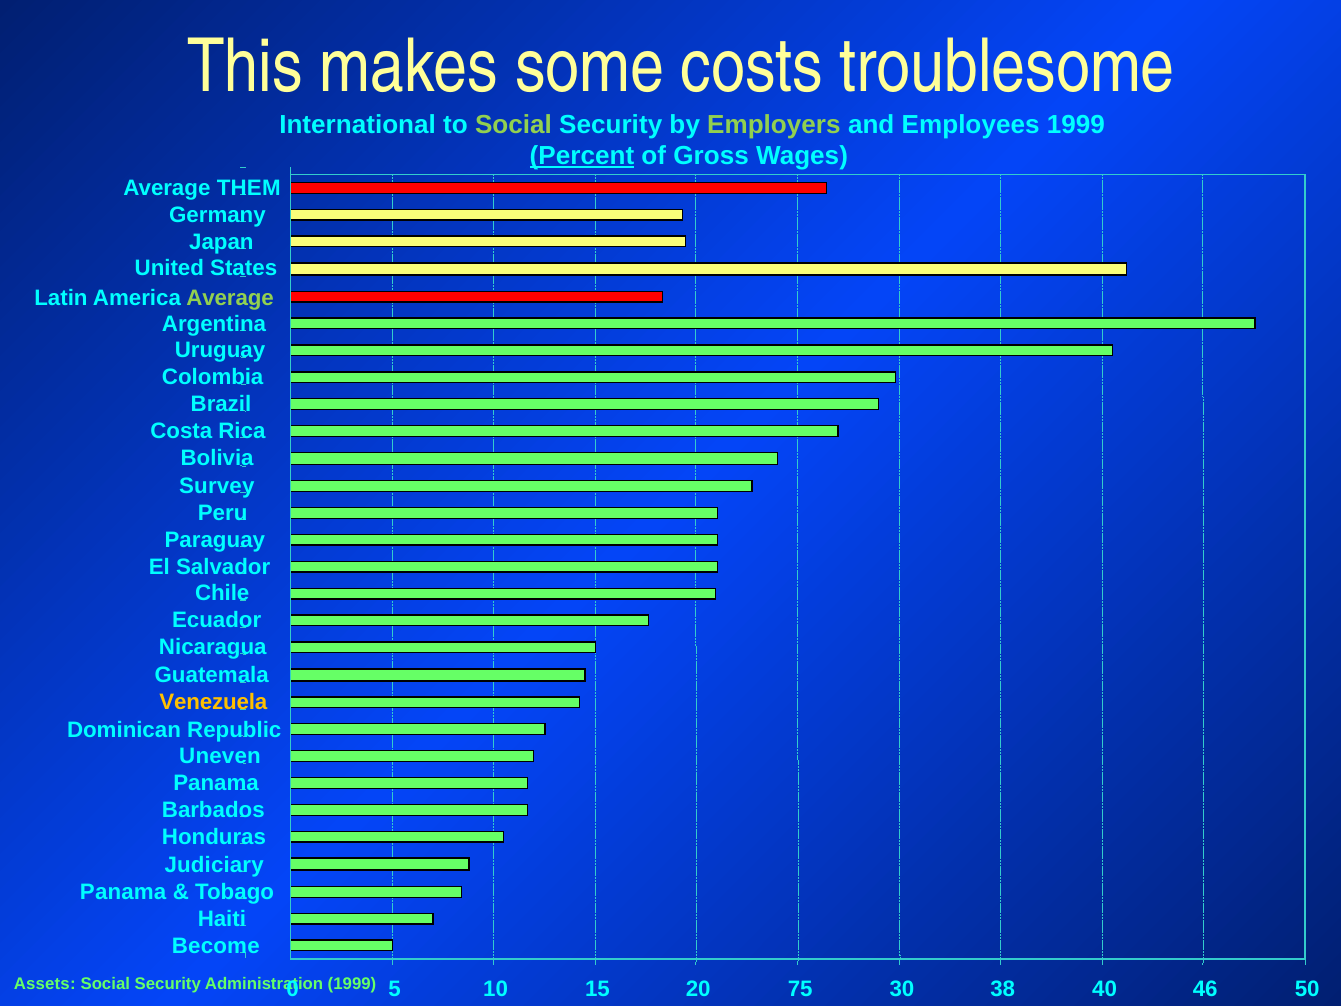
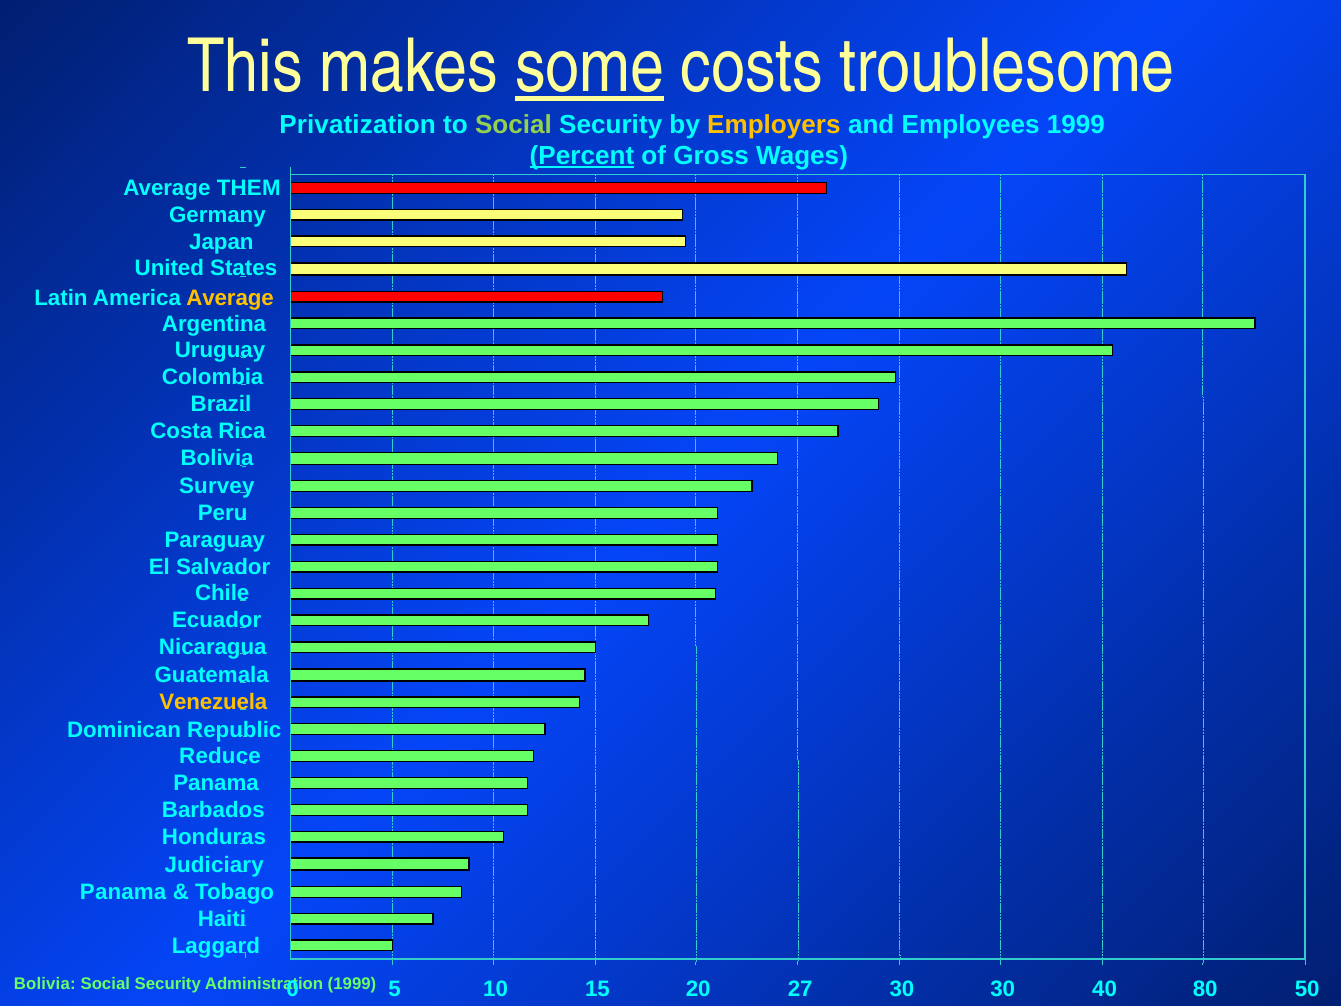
some underline: none -> present (590, 67)
International: International -> Privatization (358, 125)
Employers colour: light green -> yellow (774, 125)
Average colour: light green -> yellow (230, 298)
Uneven: Uneven -> Reduce (220, 756)
Become: Become -> Laggard (216, 945)
Assets: Assets -> Bolivia (45, 983)
75: 75 -> 27 (800, 989)
30 38: 38 -> 30 (1003, 989)
46: 46 -> 80 (1205, 989)
